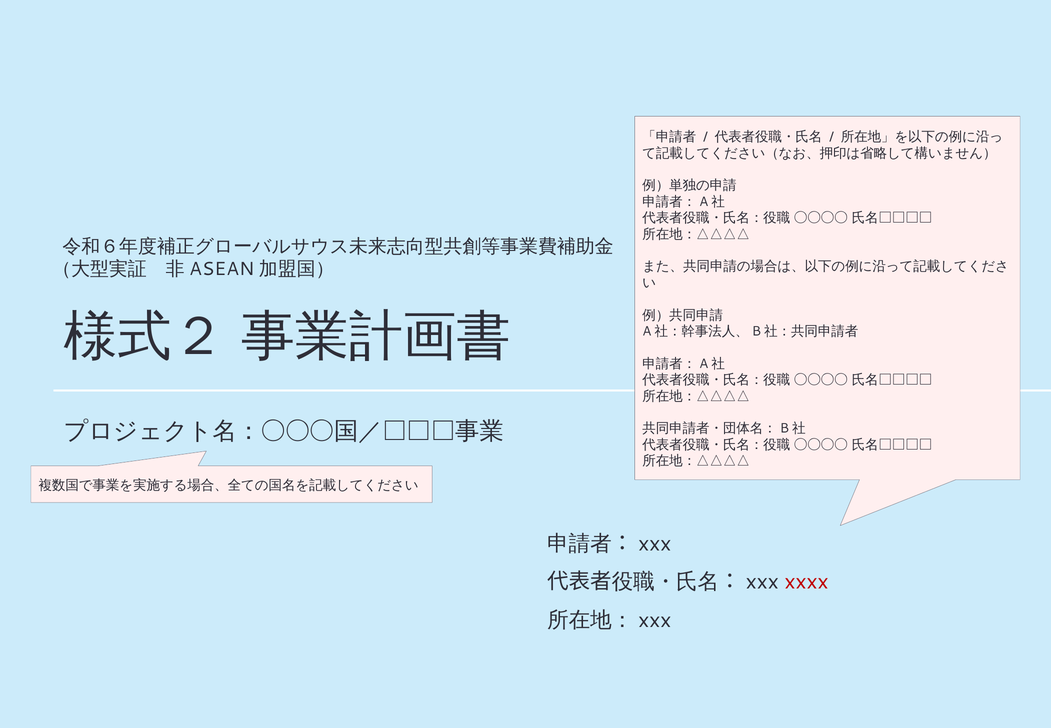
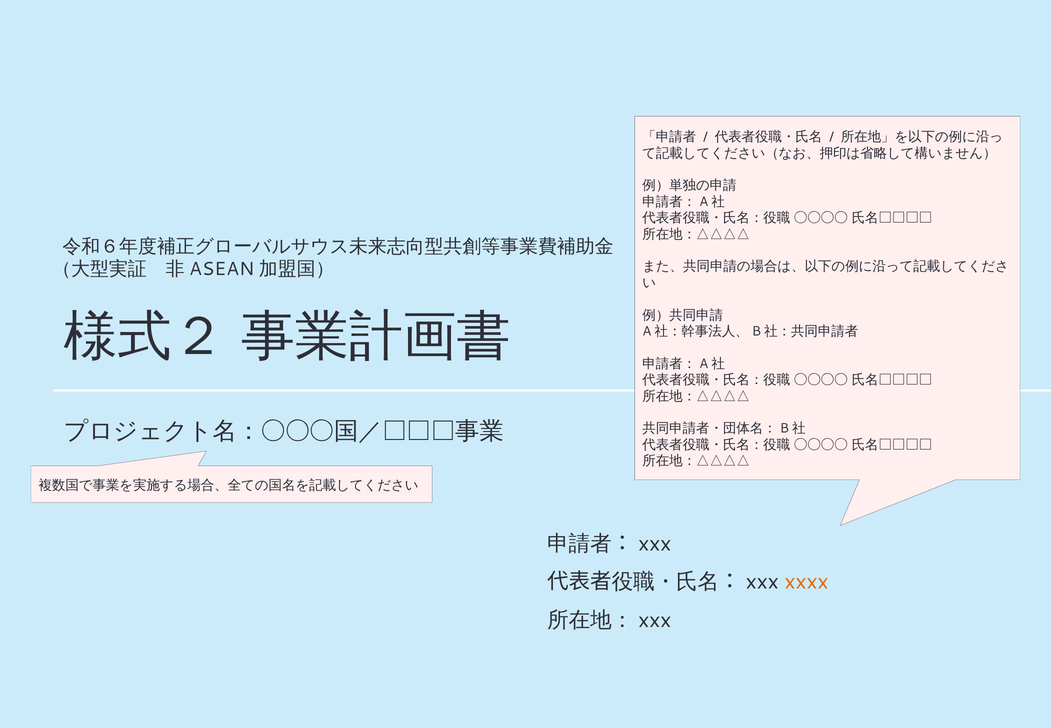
xxxx colour: red -> orange (807, 581)
